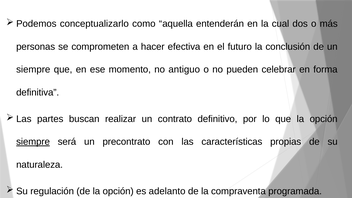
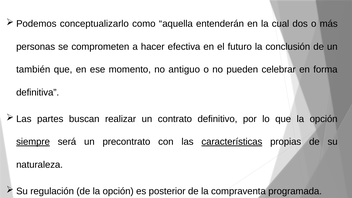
siempre: siempre -> también (33, 70)
características underline: none -> present (232, 142)
adelanto: adelanto -> posterior (167, 191)
